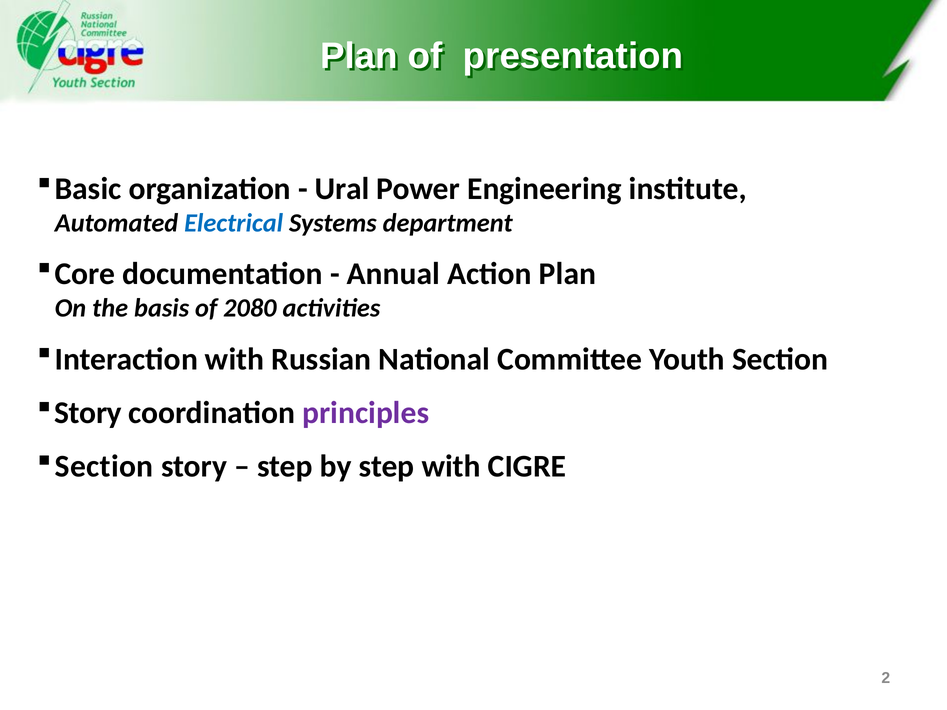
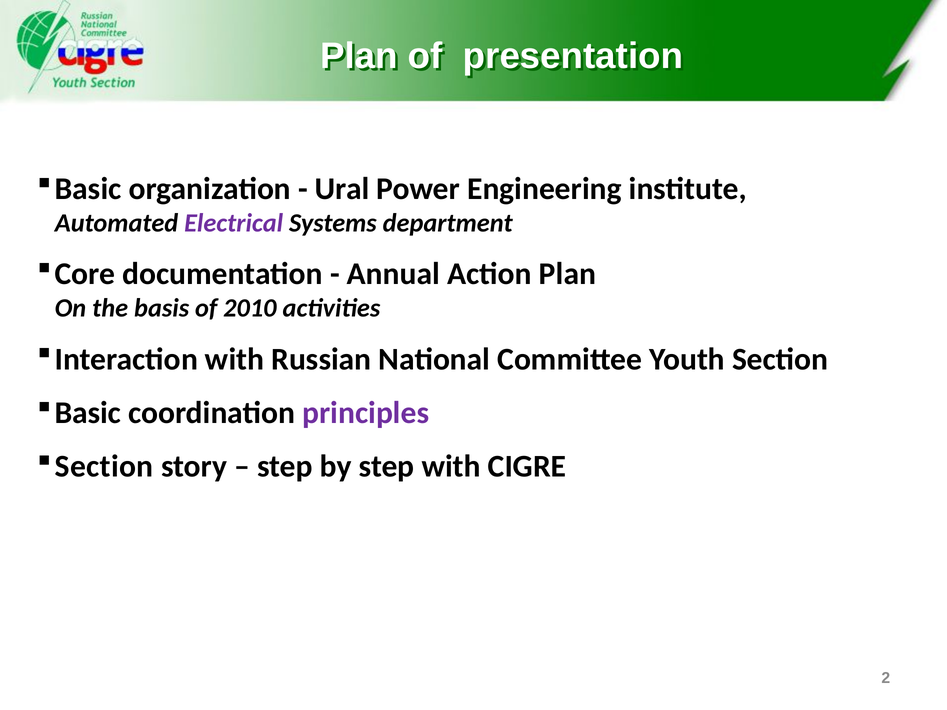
Electrical colour: blue -> purple (234, 223)
2080: 2080 -> 2010 (250, 308)
Story: Story -> Basic (88, 413)
